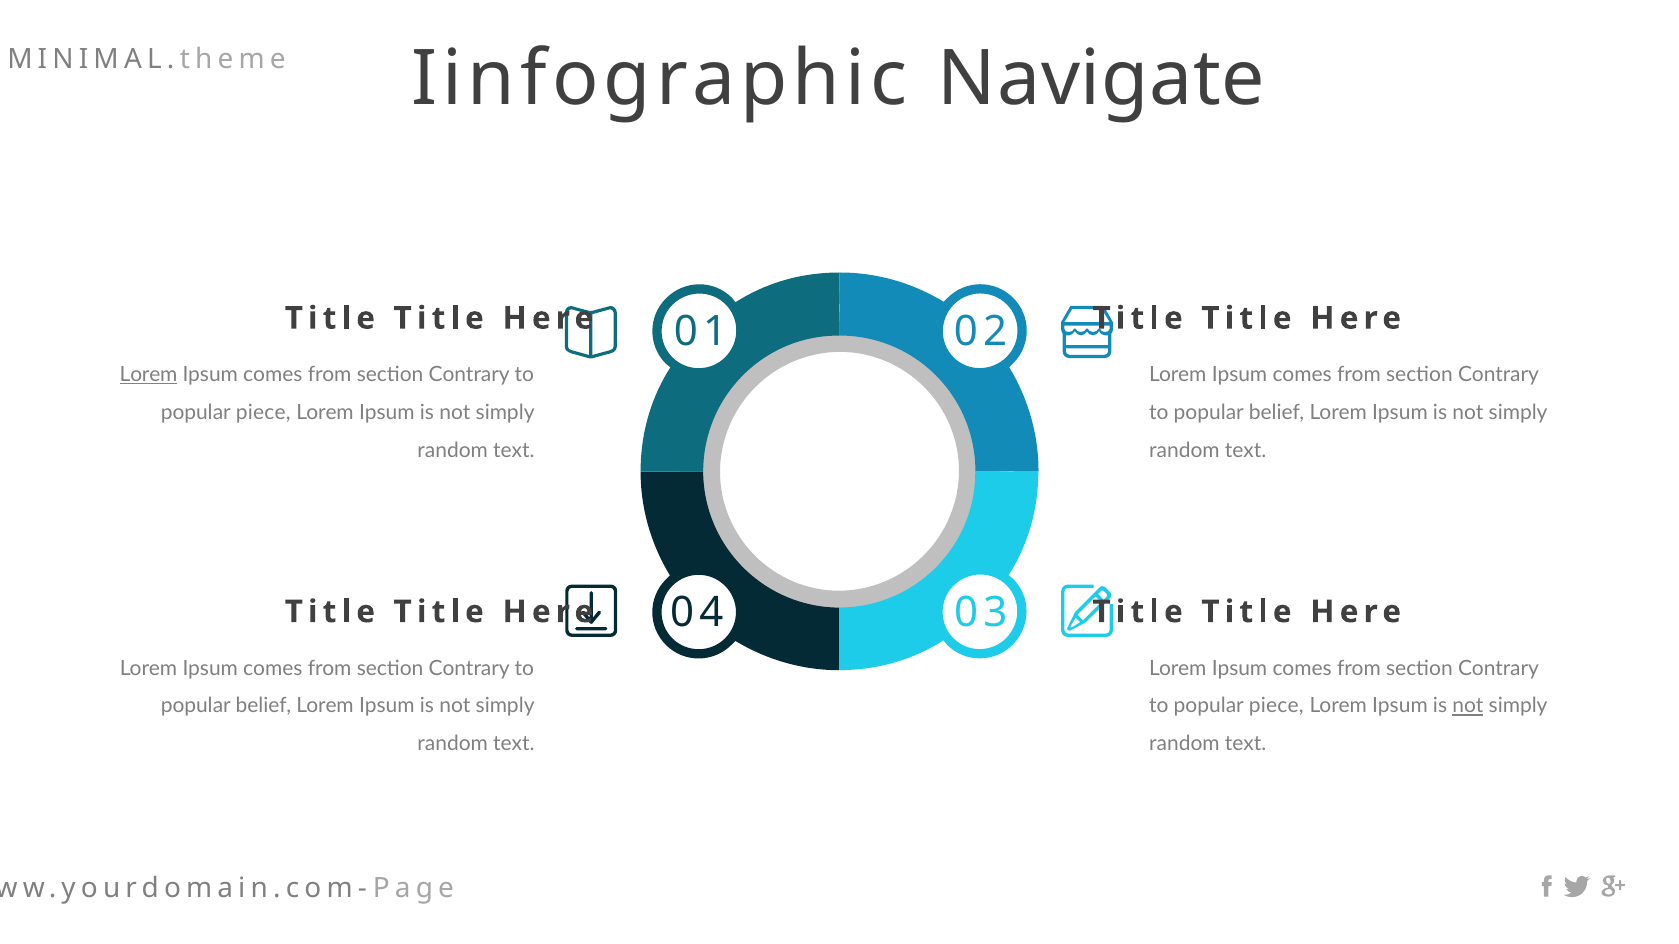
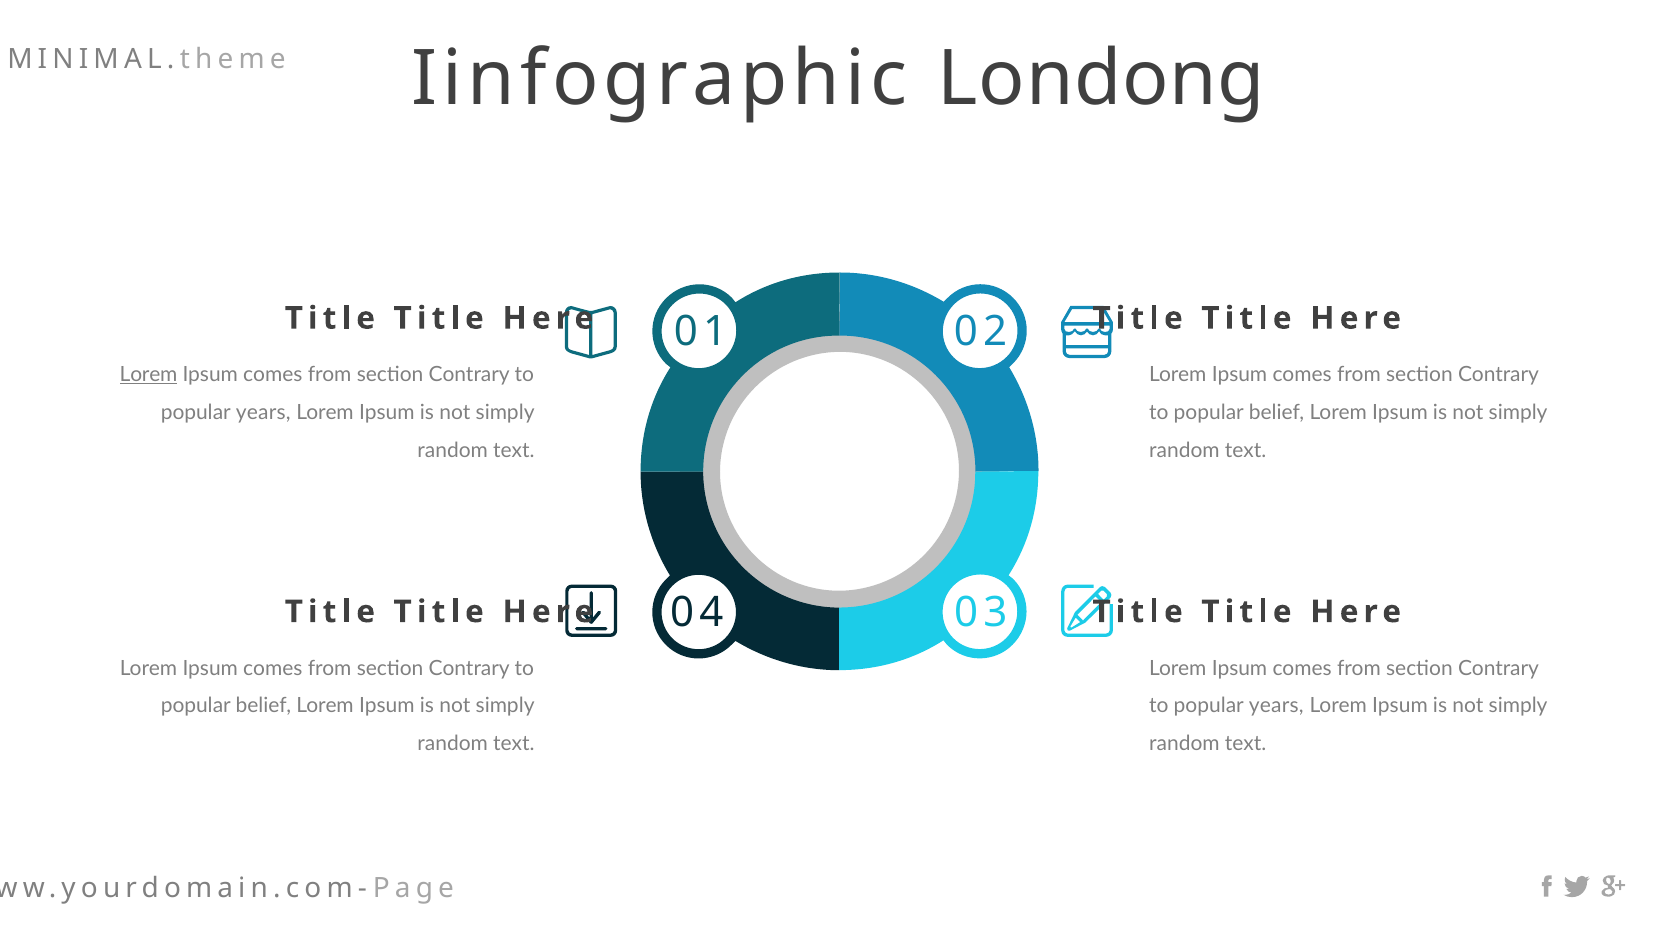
Navigate: Navigate -> Londong (1102, 79)
piece: piece -> years (263, 413)
piece: piece -> years (1276, 706)
not underline: present -> none (1468, 706)
